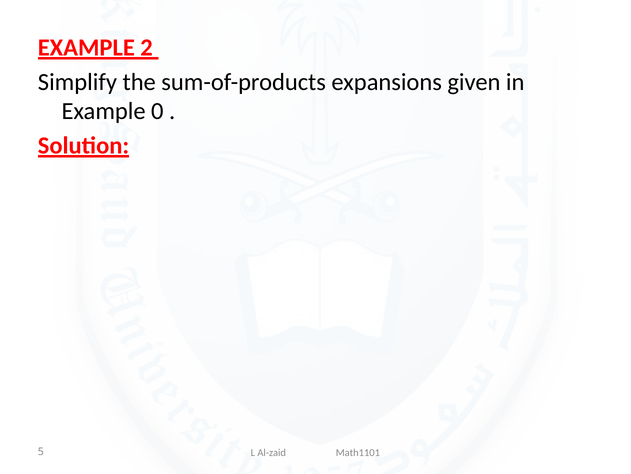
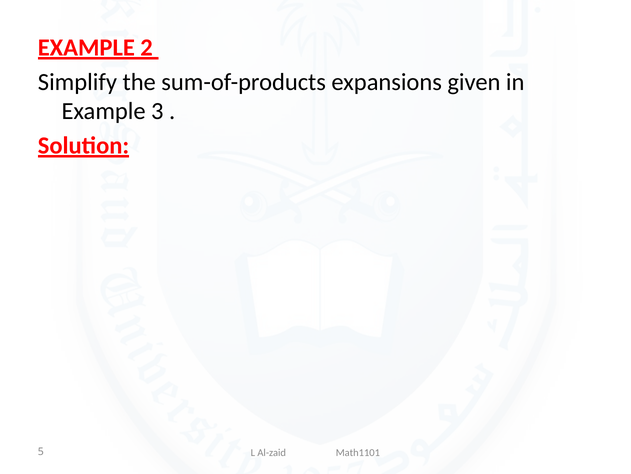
0: 0 -> 3 (157, 111)
